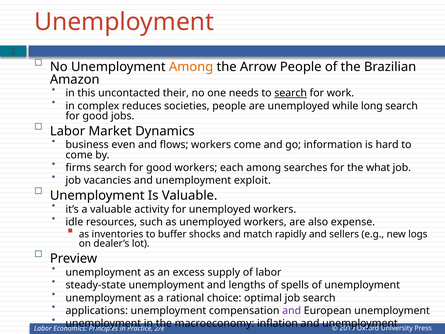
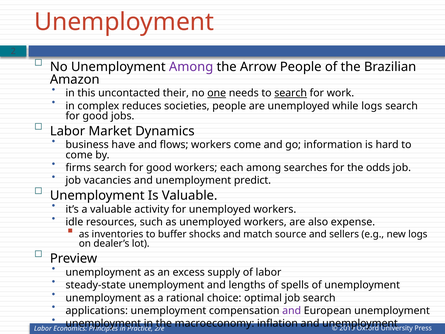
Among colour: orange -> purple (191, 67)
one underline: none -> present (217, 93)
while long: long -> logs (372, 106)
even: even -> have (123, 145)
what: what -> odds (378, 168)
exploit: exploit -> predict (252, 180)
rapidly: rapidly -> source (291, 234)
